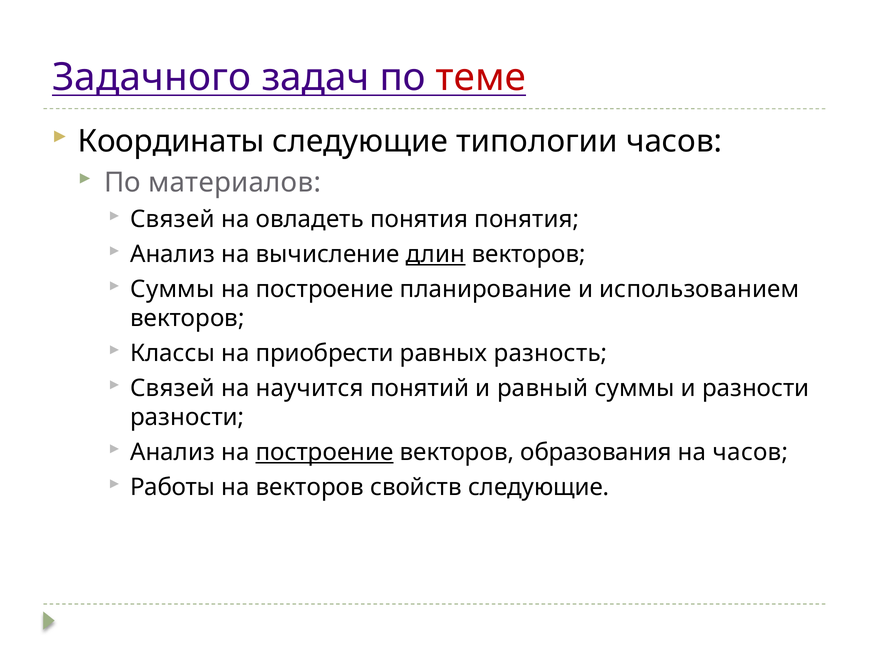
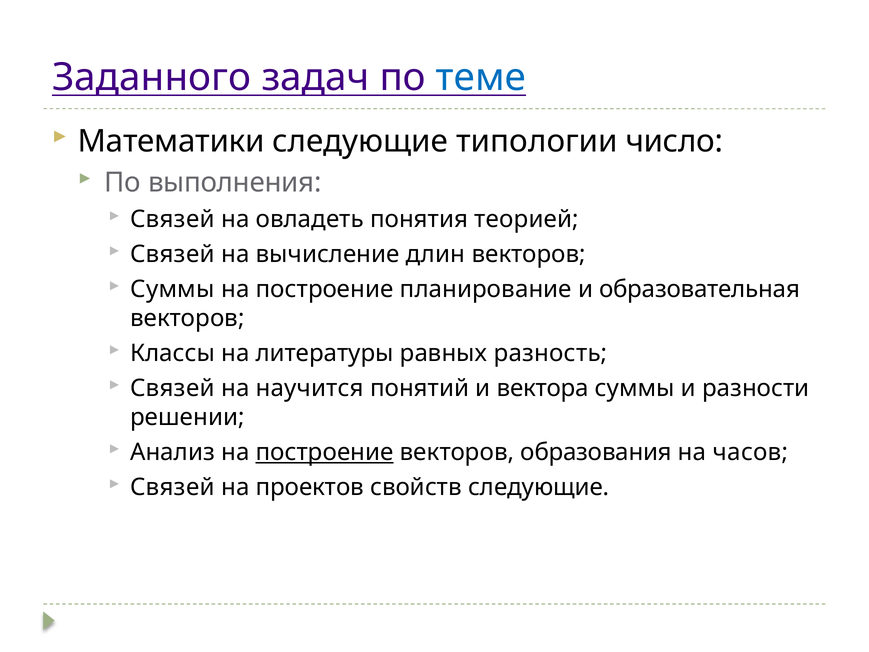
Задачного: Задачного -> Заданного (152, 78)
теме colour: red -> blue (481, 78)
Координаты: Координаты -> Математики (171, 141)
типологии часов: часов -> число (674, 141)
материалов: материалов -> выполнения (235, 182)
понятия понятия: понятия -> теорией (527, 219)
Анализ: Анализ -> Связей (172, 254)
длин underline: present -> none (435, 254)
использованием: использованием -> образовательная (700, 289)
приобрести: приобрести -> литературы (325, 353)
равный: равный -> вектора (543, 388)
разности: разности -> решении (187, 417)
Работы: Работы -> Связей (172, 487)
на векторов: векторов -> проектов (310, 487)
